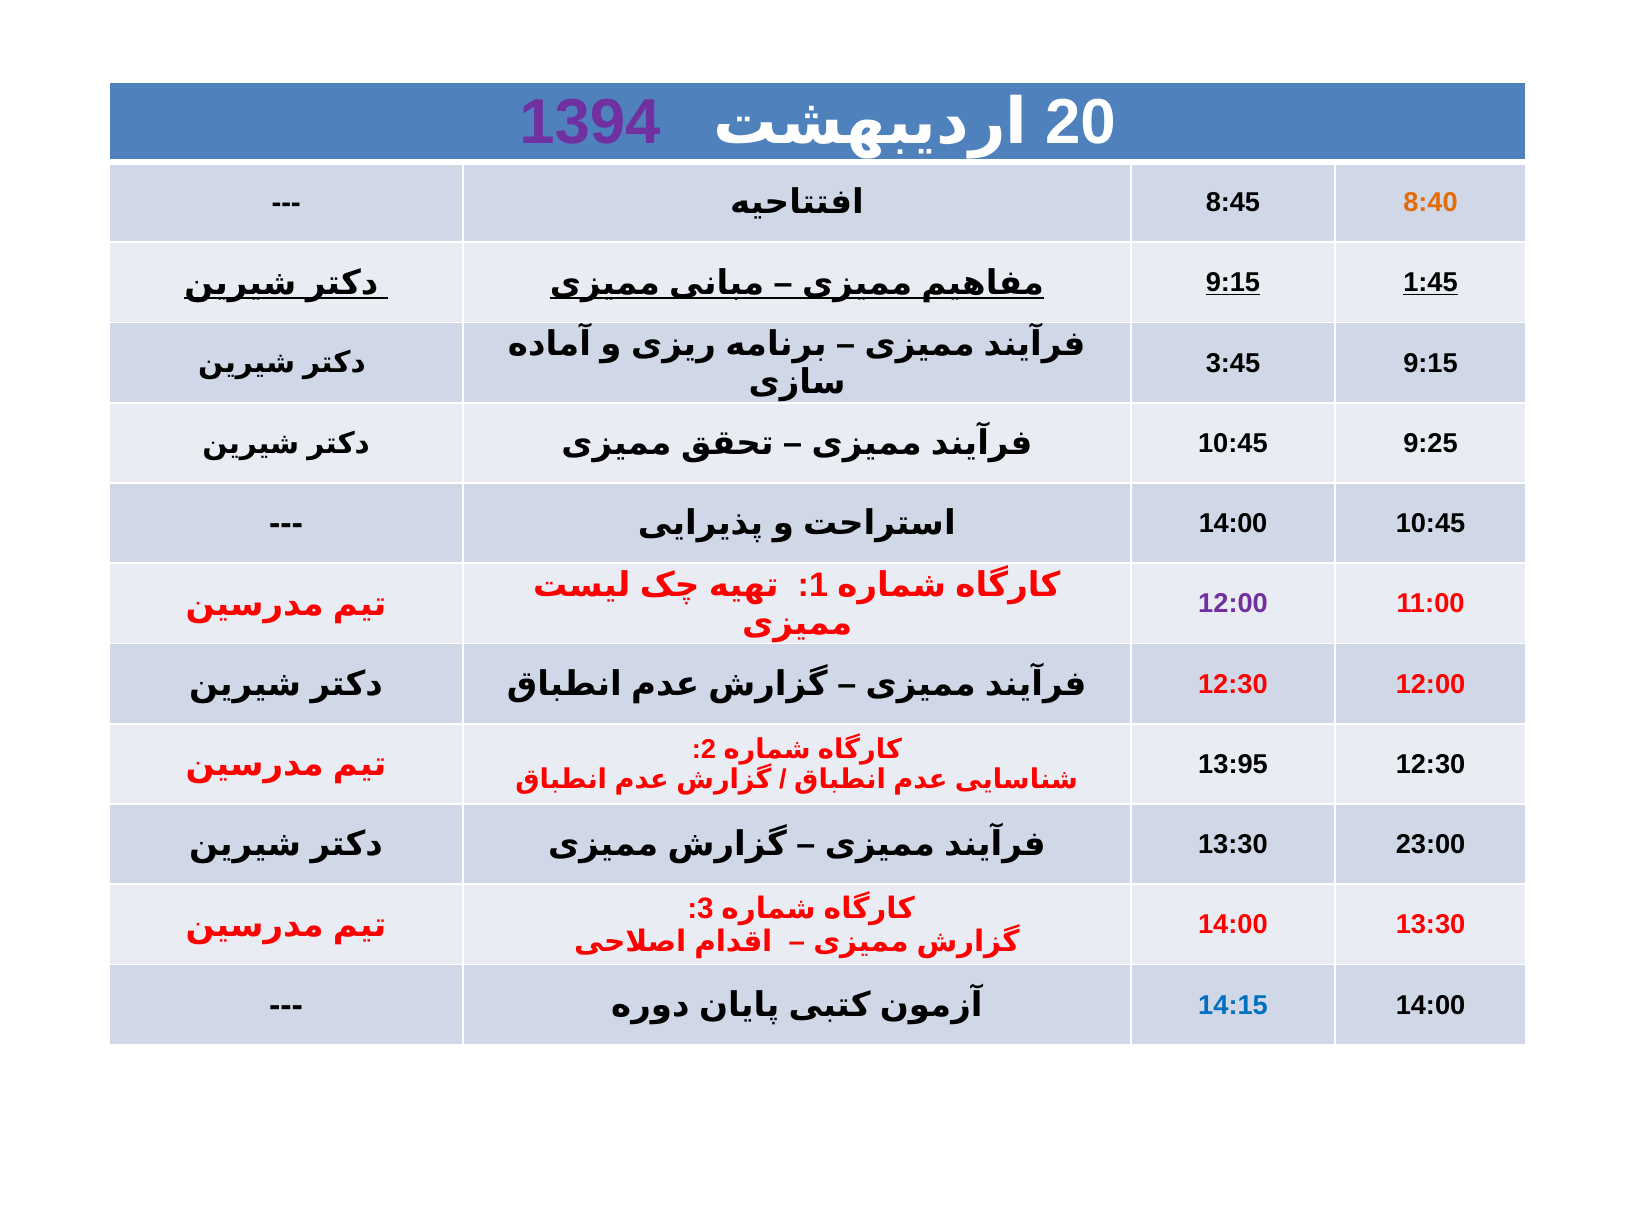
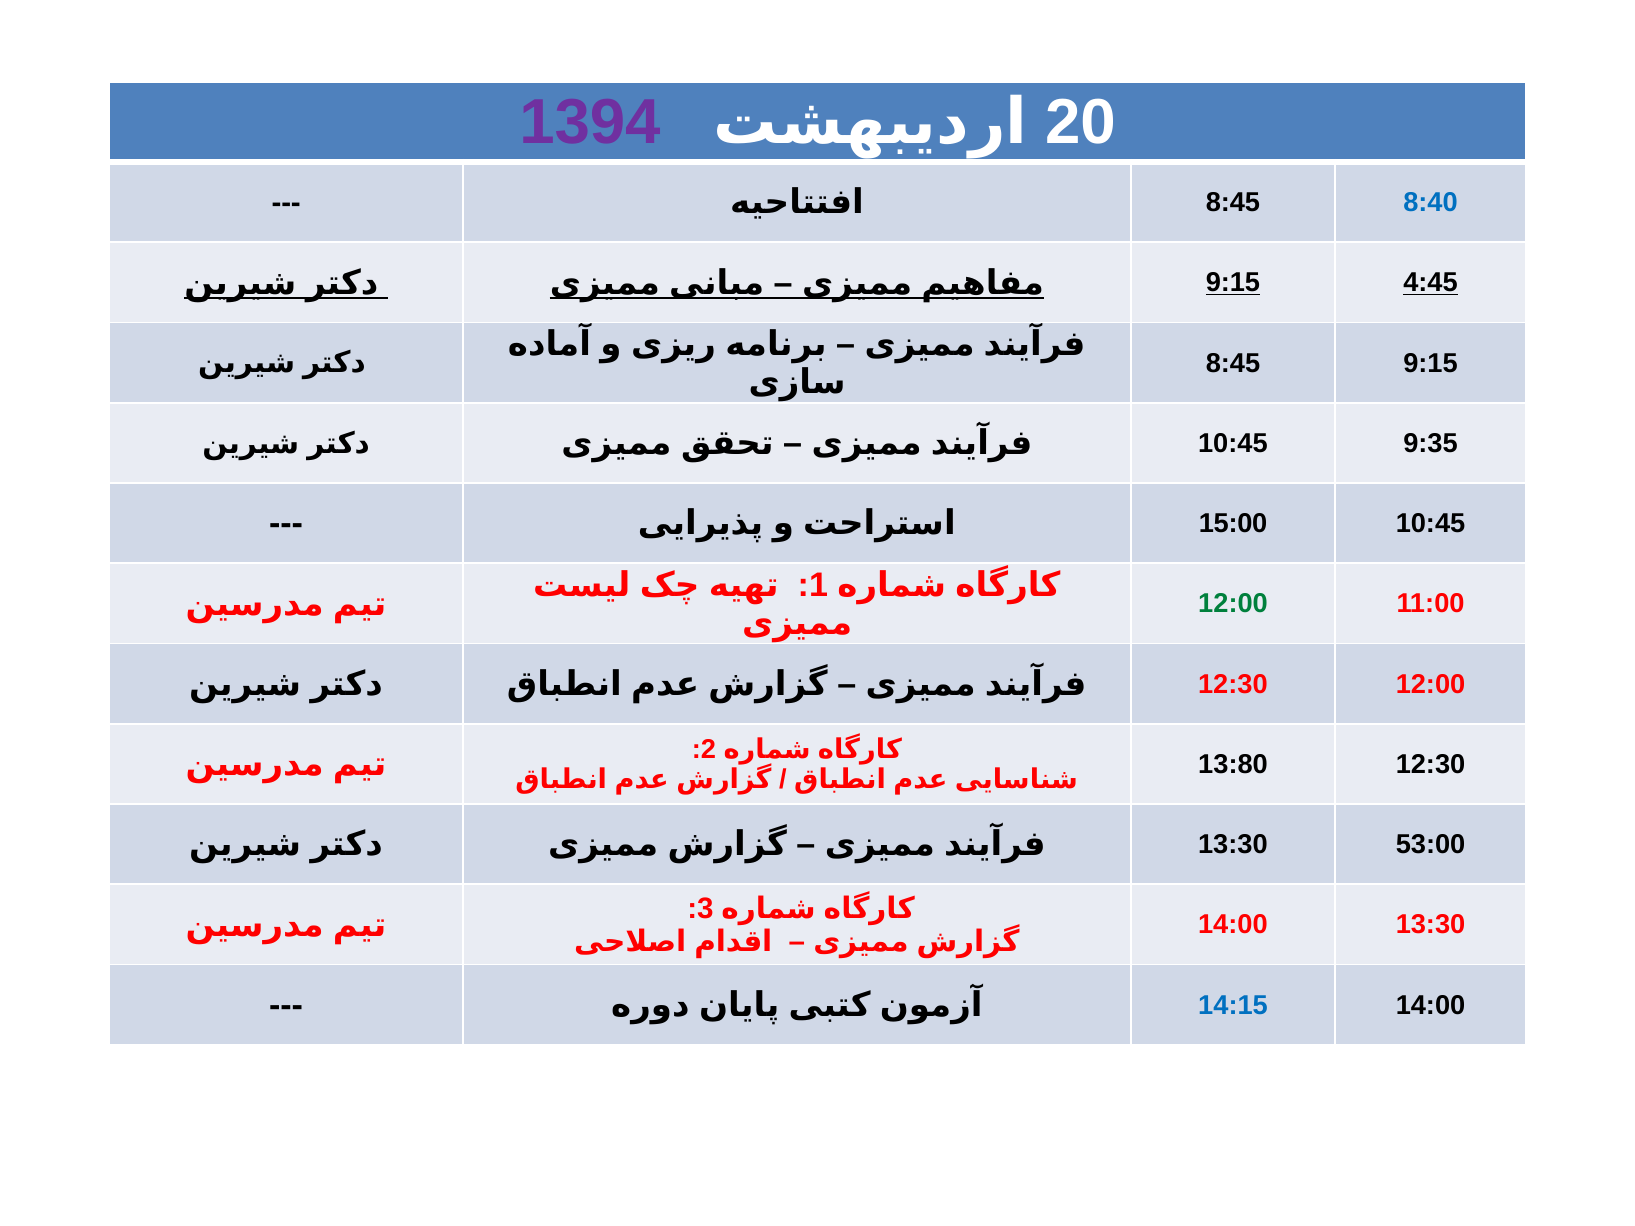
8:40 colour: orange -> blue (1431, 203)
1:45: 1:45 -> 4:45 (1431, 283)
3:45: 3:45 -> 8:45 (1233, 363)
9:25: 9:25 -> 9:35 (1431, 443)
14:00: 14:00 -> 15:00 (1233, 524)
12:00 colour: purple -> green (1233, 604)
13:95: 13:95 -> 13:80 (1233, 765)
23:00: 23:00 -> 53:00 (1431, 845)
